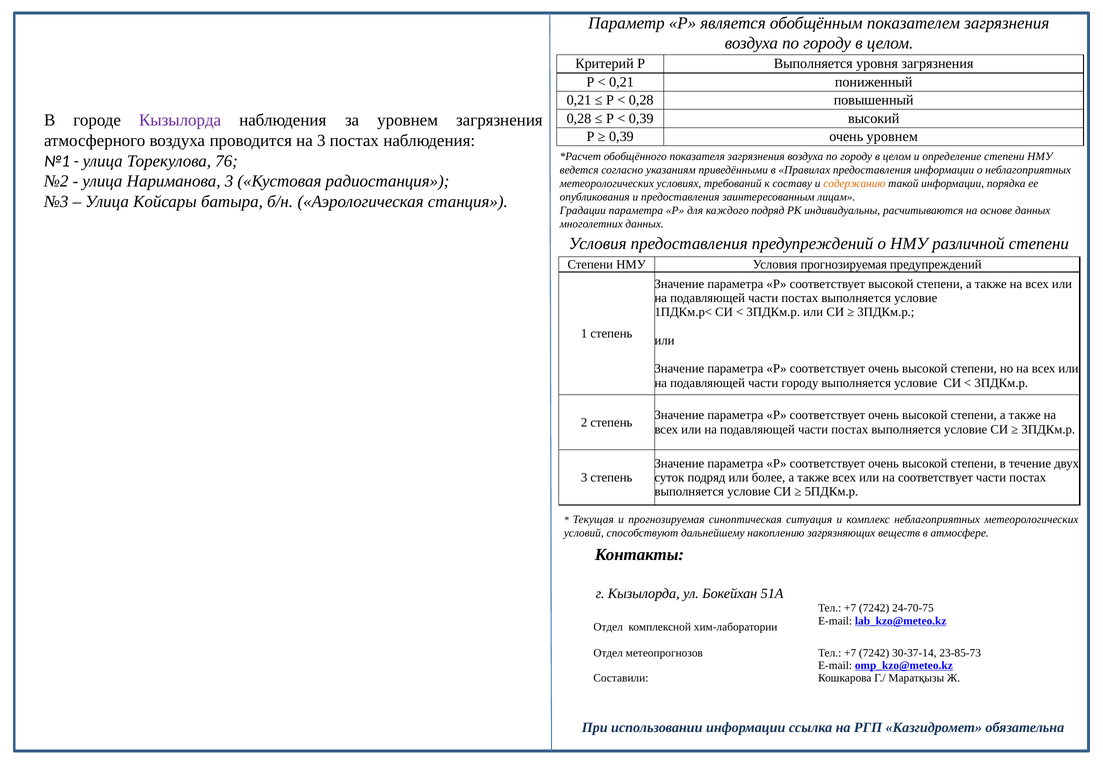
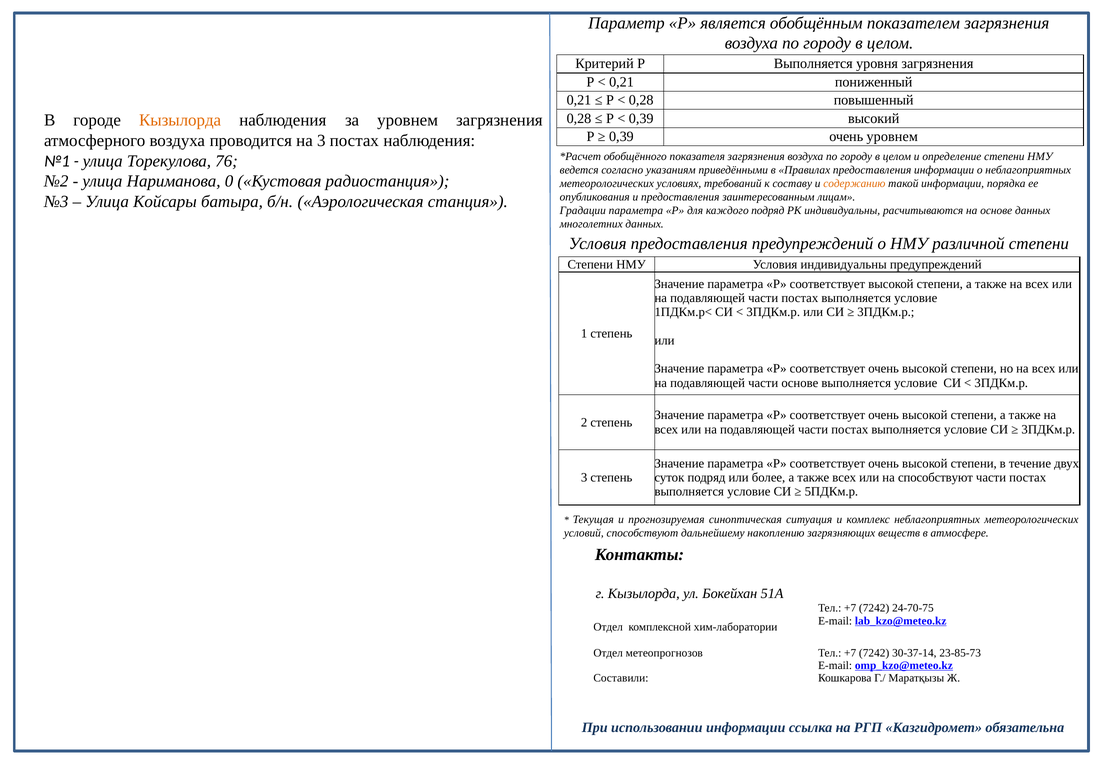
Кызылорда colour: purple -> orange (180, 120)
Нариманова 3: 3 -> 0 (229, 181)
Условия прогнозируемая: прогнозируемая -> индивидуальны (844, 264)
части городу: городу -> основе (800, 383)
на соответствует: соответствует -> способствуют (935, 477)
